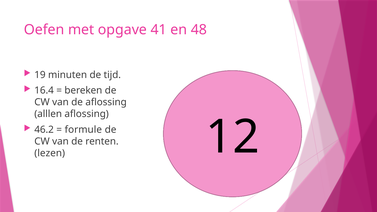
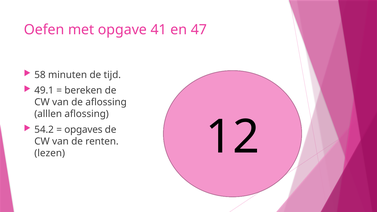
48: 48 -> 47 (199, 30)
19: 19 -> 58 (40, 75)
16.4: 16.4 -> 49.1 (44, 90)
46.2: 46.2 -> 54.2 (44, 130)
formule: formule -> opgaves (83, 130)
